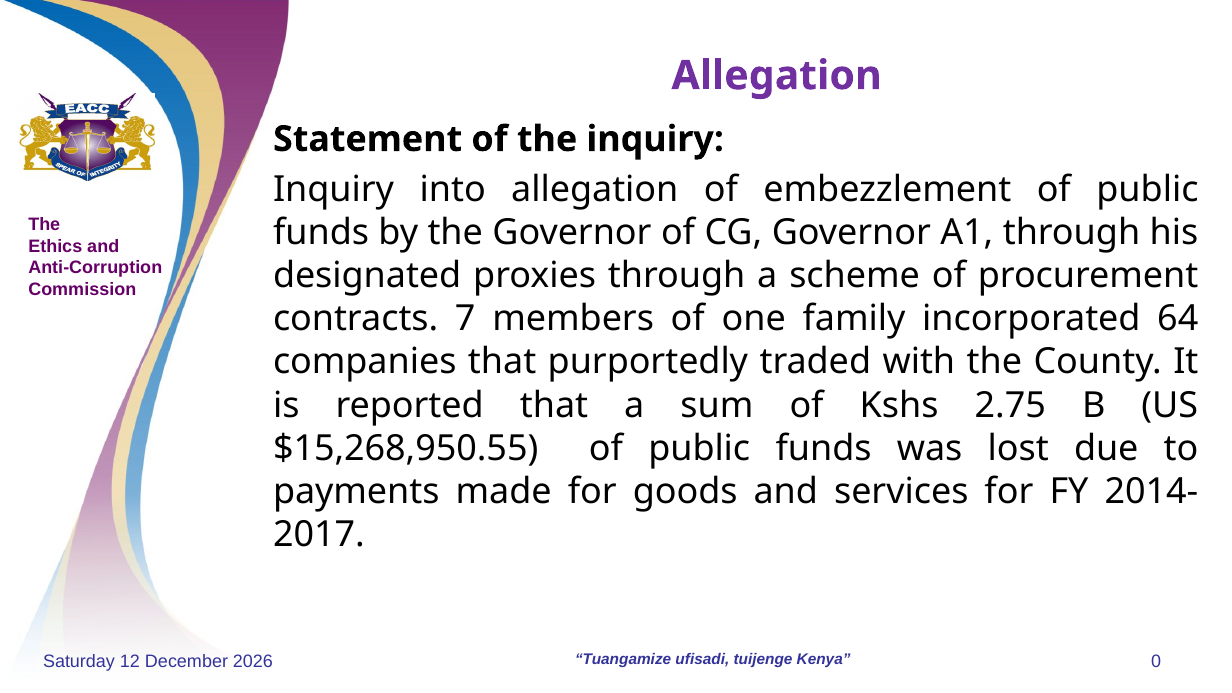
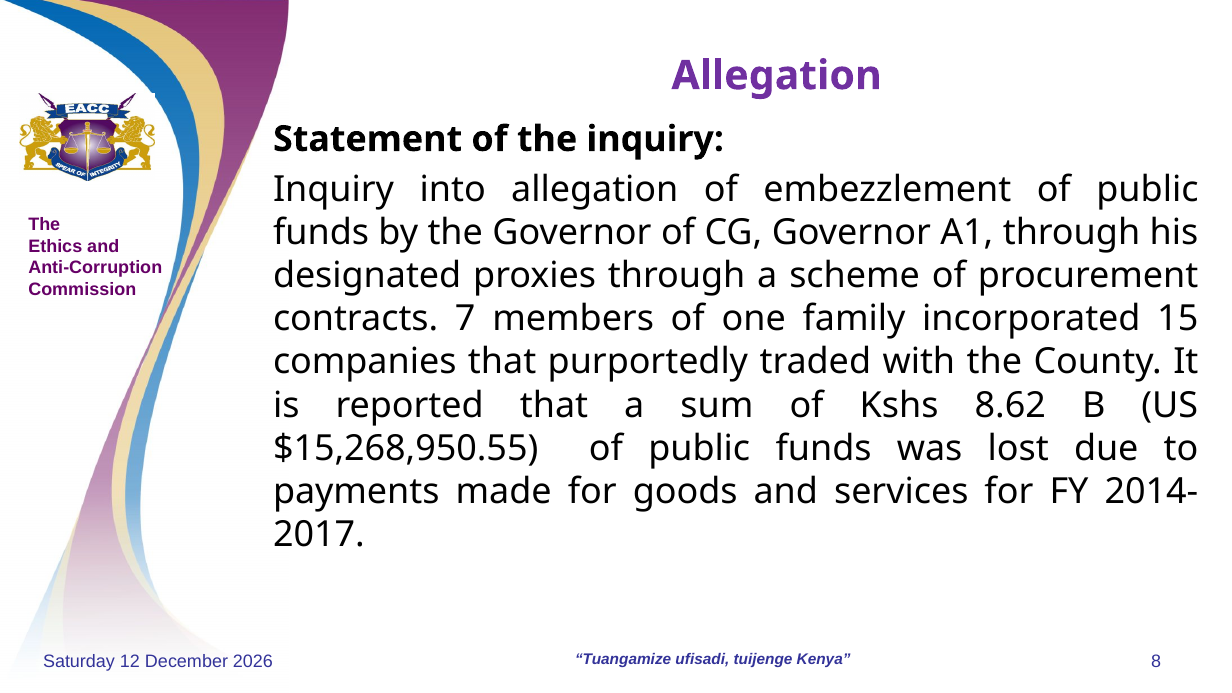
64: 64 -> 15 (1178, 319)
2.75: 2.75 -> 8.62 (1010, 405)
0: 0 -> 8 (1156, 662)
